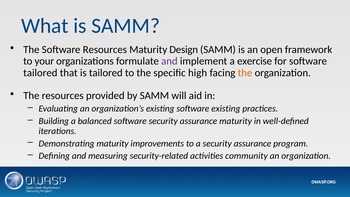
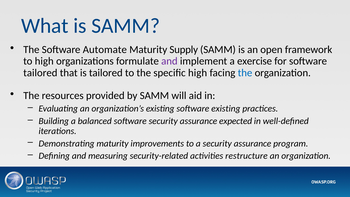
Software Resources: Resources -> Automate (105, 50)
Design: Design -> Supply (184, 50)
to your: your -> high (44, 61)
the colour: orange -> blue (245, 73)
assurance maturity: maturity -> expected (236, 121)
community: community -> restructure (246, 156)
